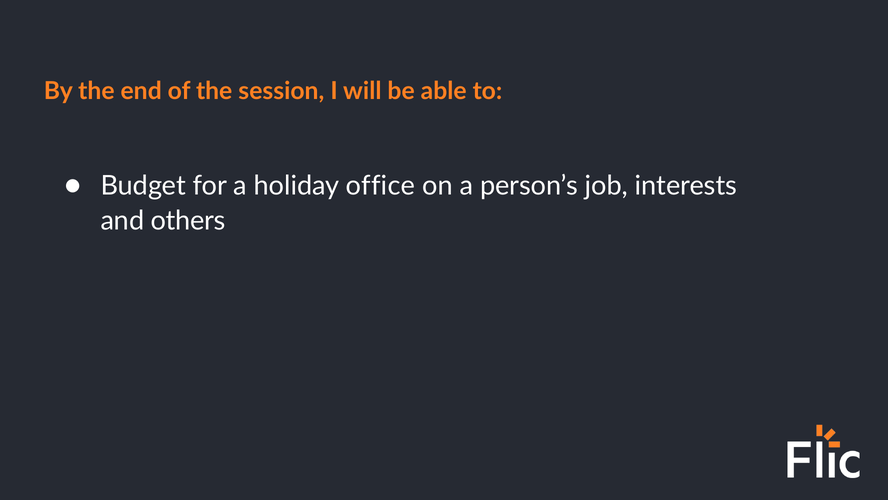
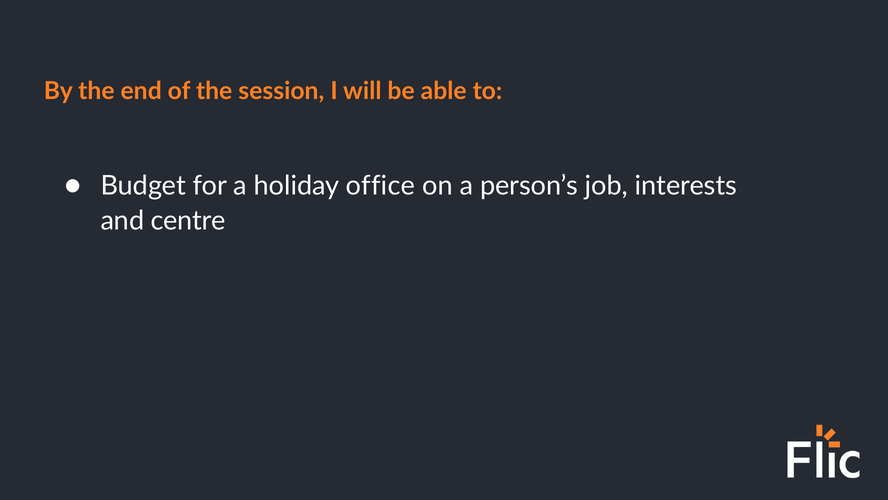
others: others -> centre (188, 220)
